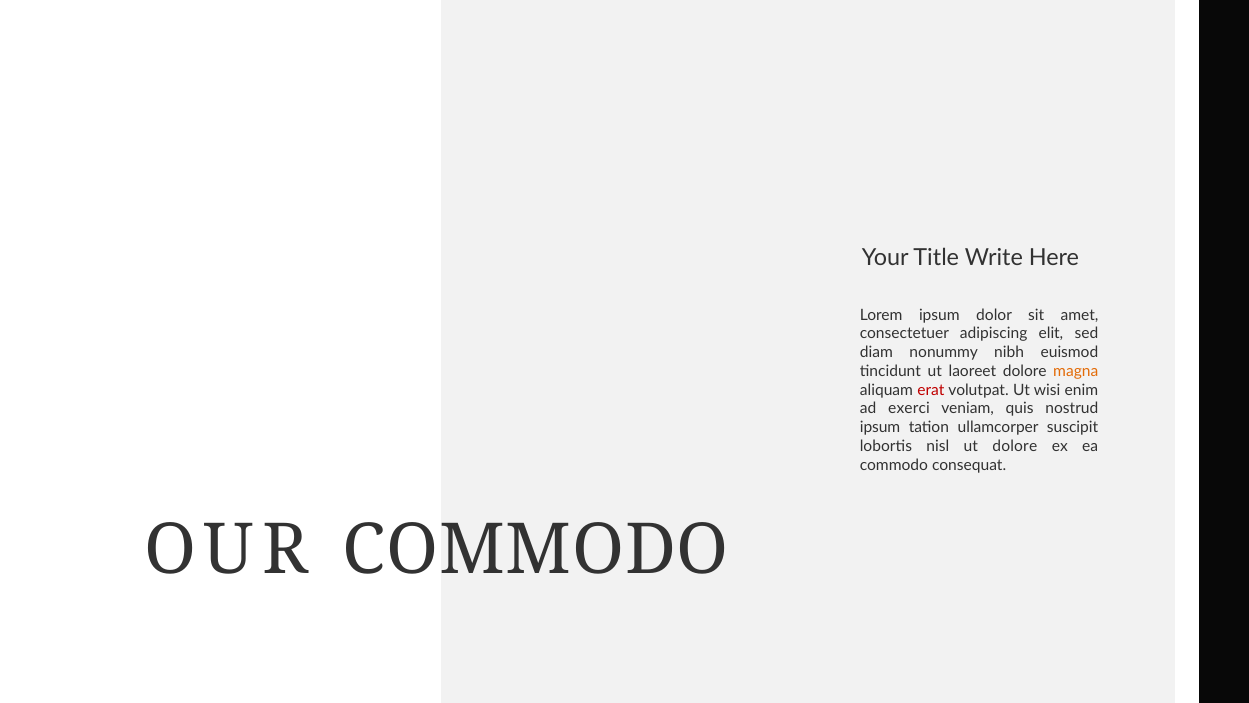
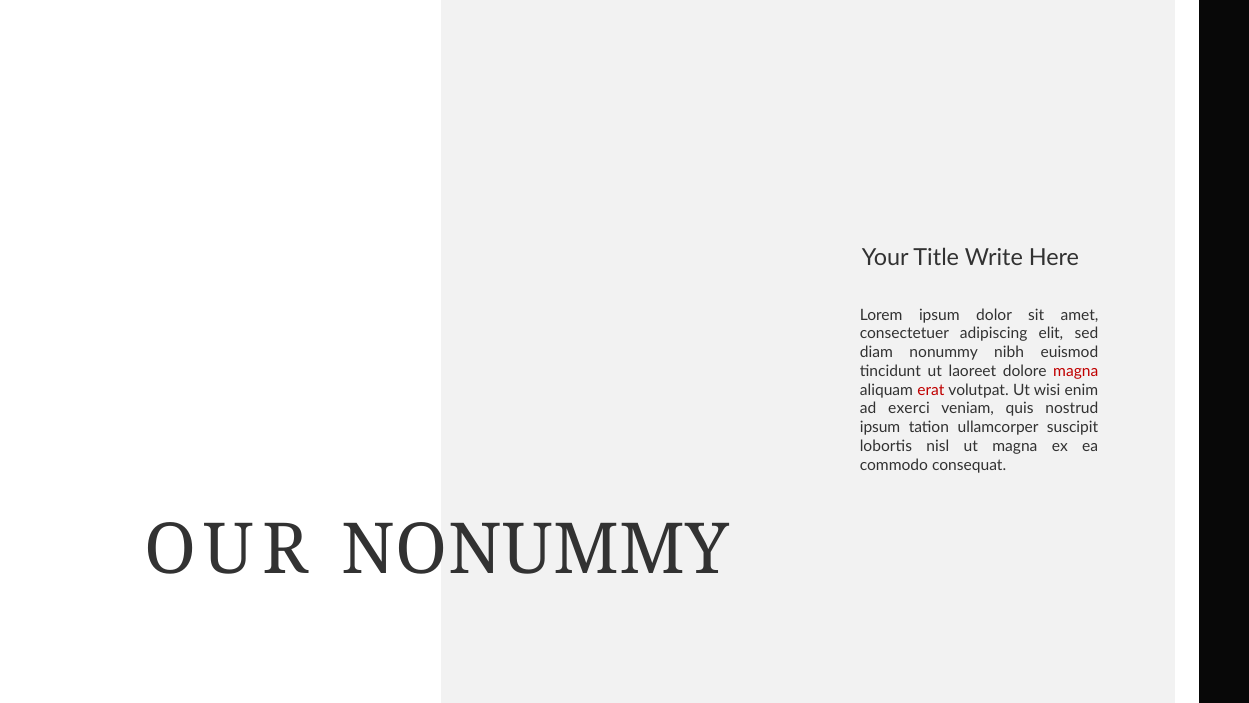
magna colour: orange -> red (1076, 371)
ut dolore: dolore -> magna (1015, 446)
OUR COMMODO: COMMODO -> NONUMMY (536, 550)
